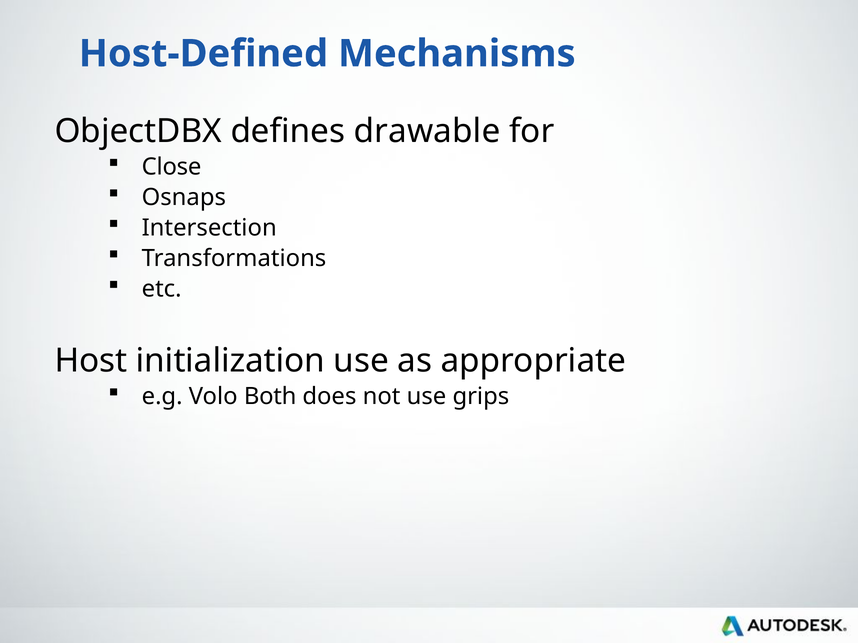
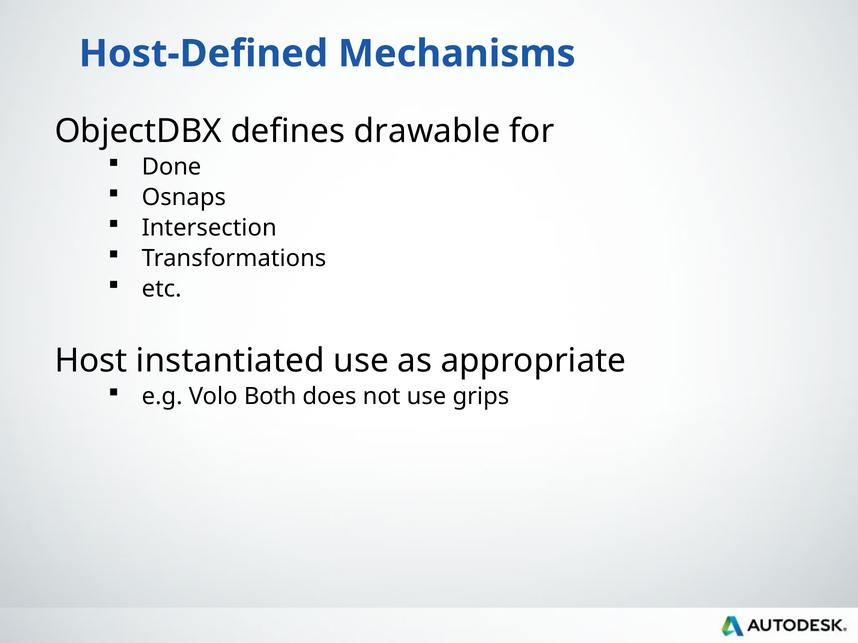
Close: Close -> Done (172, 167)
initialization: initialization -> instantiated (230, 361)
